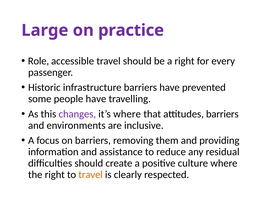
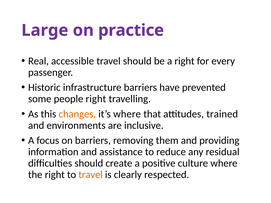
Role: Role -> Real (38, 61)
people have: have -> right (96, 99)
changes colour: purple -> orange (77, 114)
attitudes barriers: barriers -> trained (222, 114)
